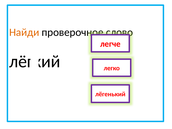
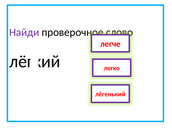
Найди colour: orange -> purple (24, 32)
